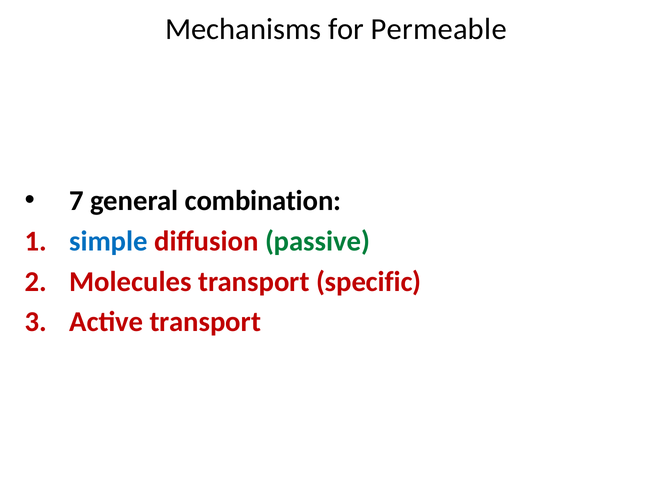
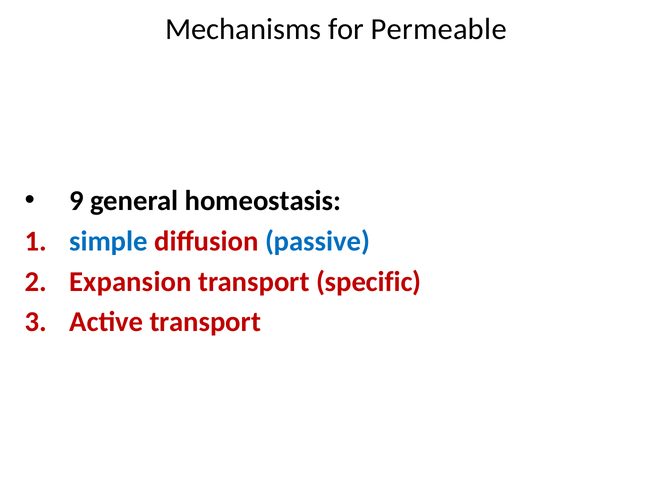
7: 7 -> 9 (76, 201)
combination: combination -> homeostasis (263, 201)
passive colour: green -> blue (318, 241)
Molecules: Molecules -> Expansion (130, 282)
